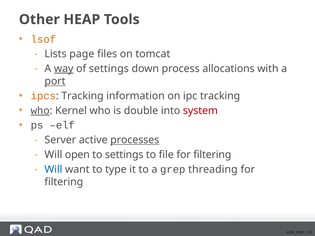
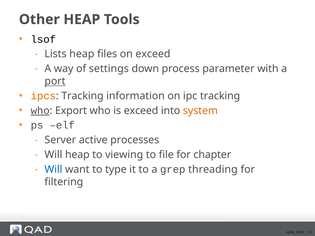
lsof colour: orange -> black (43, 39)
Lists page: page -> heap (82, 54)
on tomcat: tomcat -> exceed (153, 54)
way underline: present -> none (64, 69)
allocations: allocations -> parameter (228, 69)
Kernel: Kernel -> Export (71, 111)
is double: double -> exceed (141, 111)
system colour: red -> orange (200, 111)
processes underline: present -> none (135, 140)
Will open: open -> heap (77, 155)
to settings: settings -> viewing (124, 155)
file for filtering: filtering -> chapter (212, 155)
